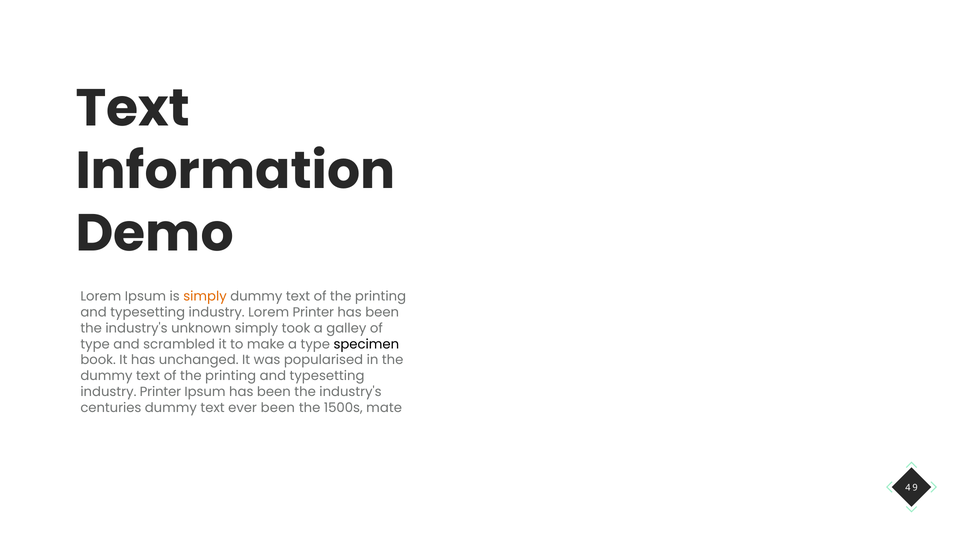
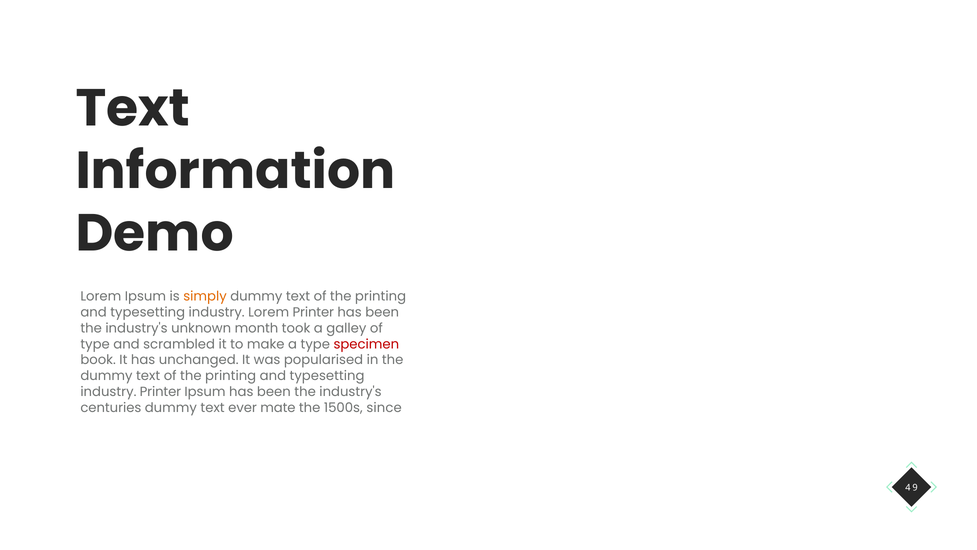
unknown simply: simply -> month (256, 328)
specimen colour: black -> red (366, 344)
ever been: been -> mate (278, 408)
mate: mate -> since (384, 408)
